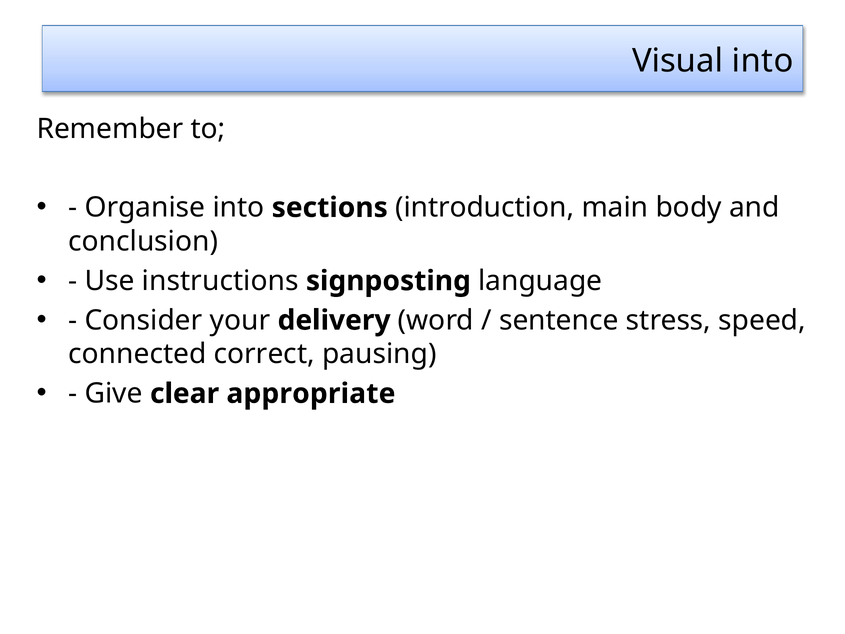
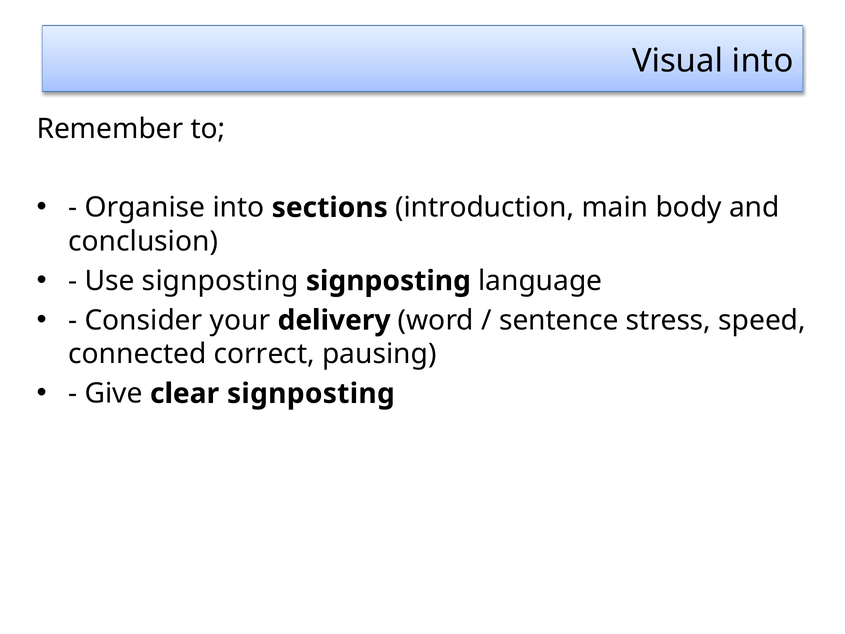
Use instructions: instructions -> signposting (220, 281)
clear appropriate: appropriate -> signposting (311, 393)
